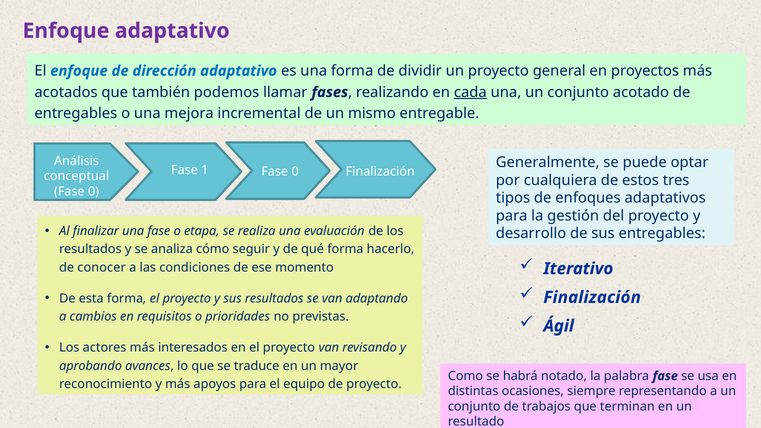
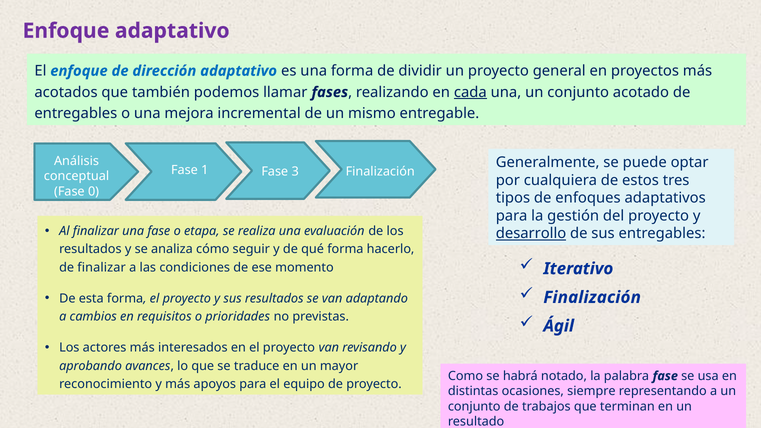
0: 0 -> 3 (295, 171)
desarrollo underline: none -> present (531, 234)
de conocer: conocer -> finalizar (102, 268)
